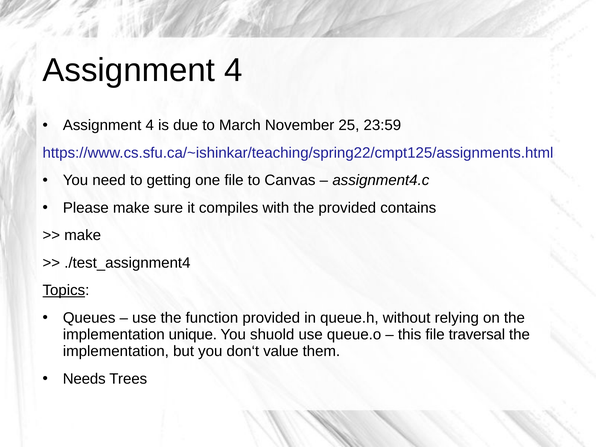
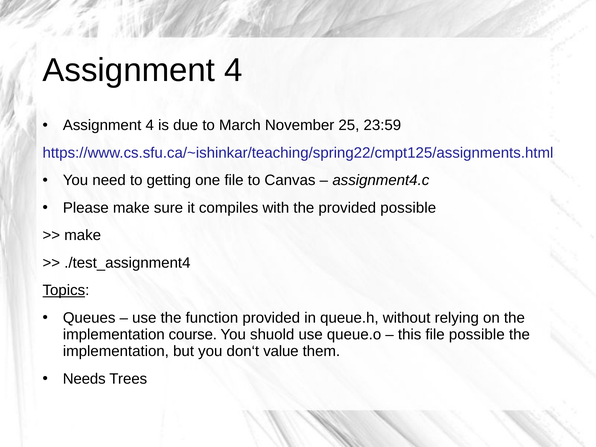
provided contains: contains -> possible (408, 208)
unique: unique -> course (193, 334)
file traversal: traversal -> possible (477, 334)
